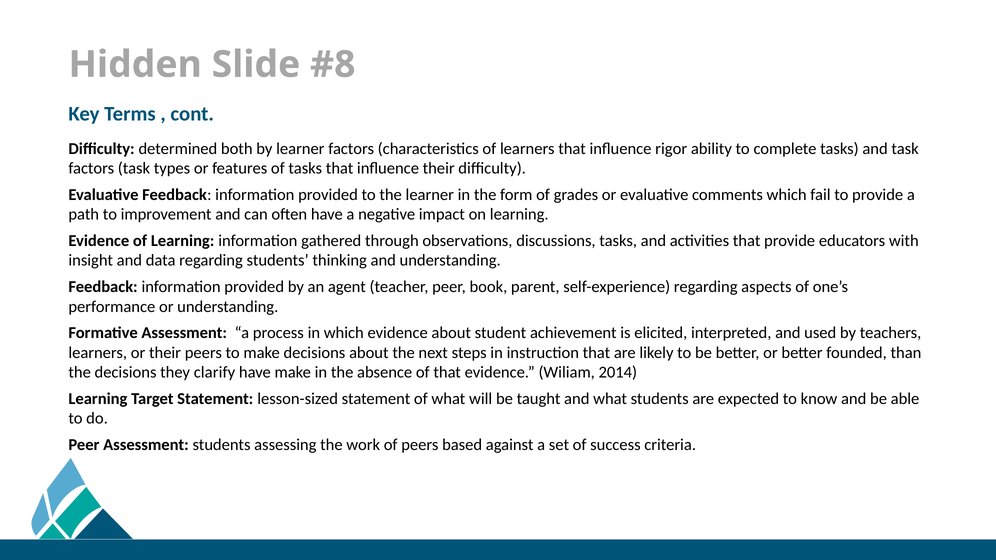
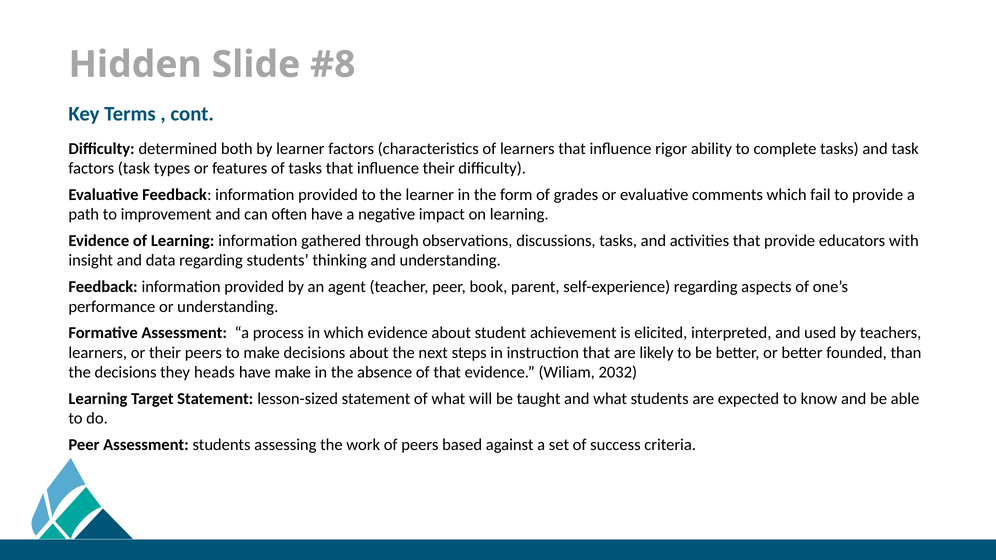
clarify: clarify -> heads (214, 373)
2014: 2014 -> 2032 (618, 373)
